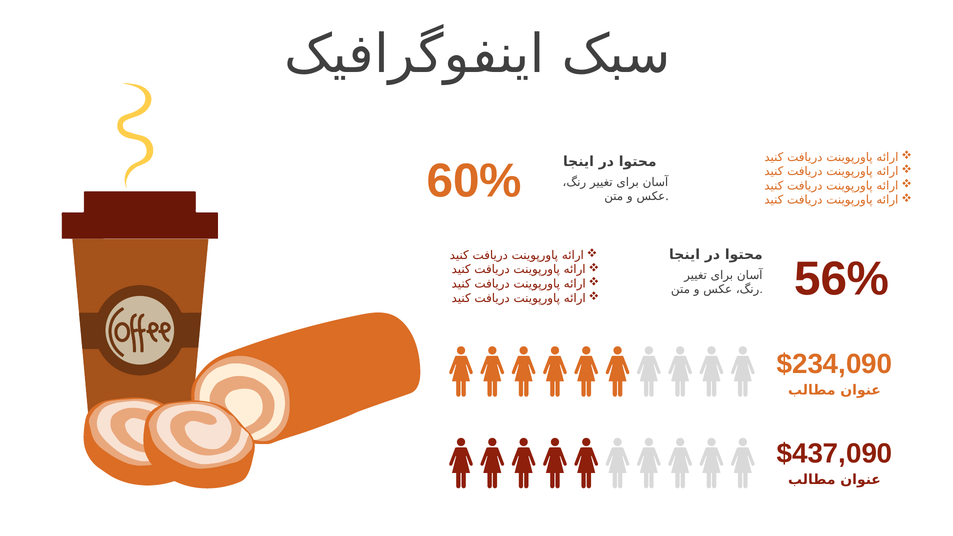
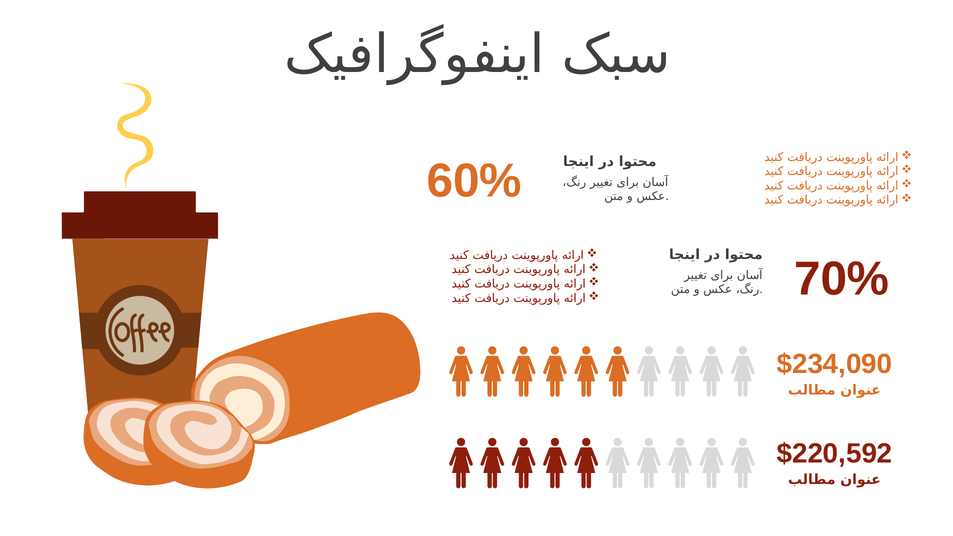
56%: 56% -> 70% (842, 279)
$437,090: $437,090 -> $220,592 (835, 454)
